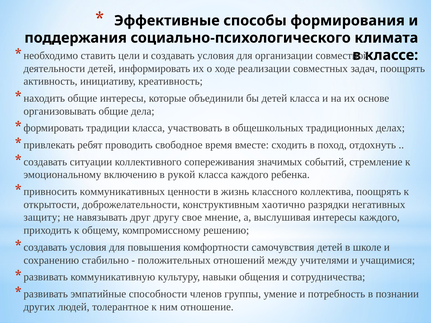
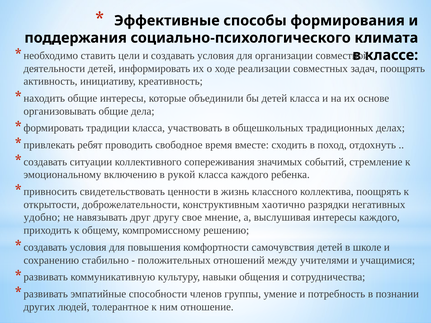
коммуникативных: коммуникативных -> свидетельствовать (122, 192)
защиту: защиту -> удобно (42, 218)
